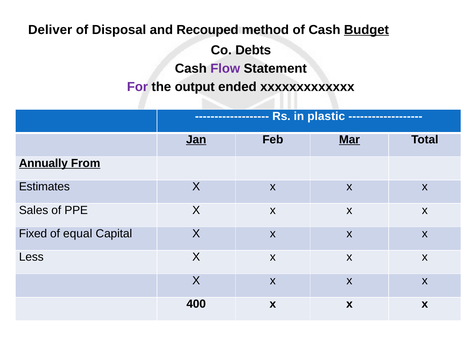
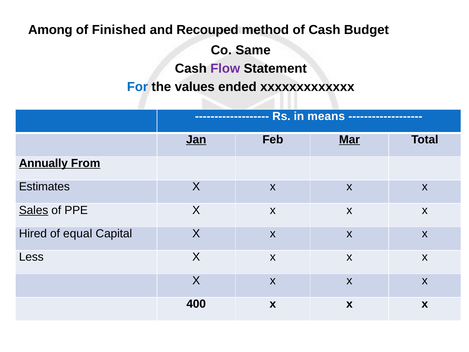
Deliver: Deliver -> Among (50, 30)
Disposal: Disposal -> Finished (119, 30)
Budget underline: present -> none (366, 30)
Debts: Debts -> Same (253, 50)
For colour: purple -> blue (137, 87)
output: output -> values (195, 87)
plastic: plastic -> means (326, 116)
Sales underline: none -> present (34, 210)
Fixed: Fixed -> Hired (33, 233)
